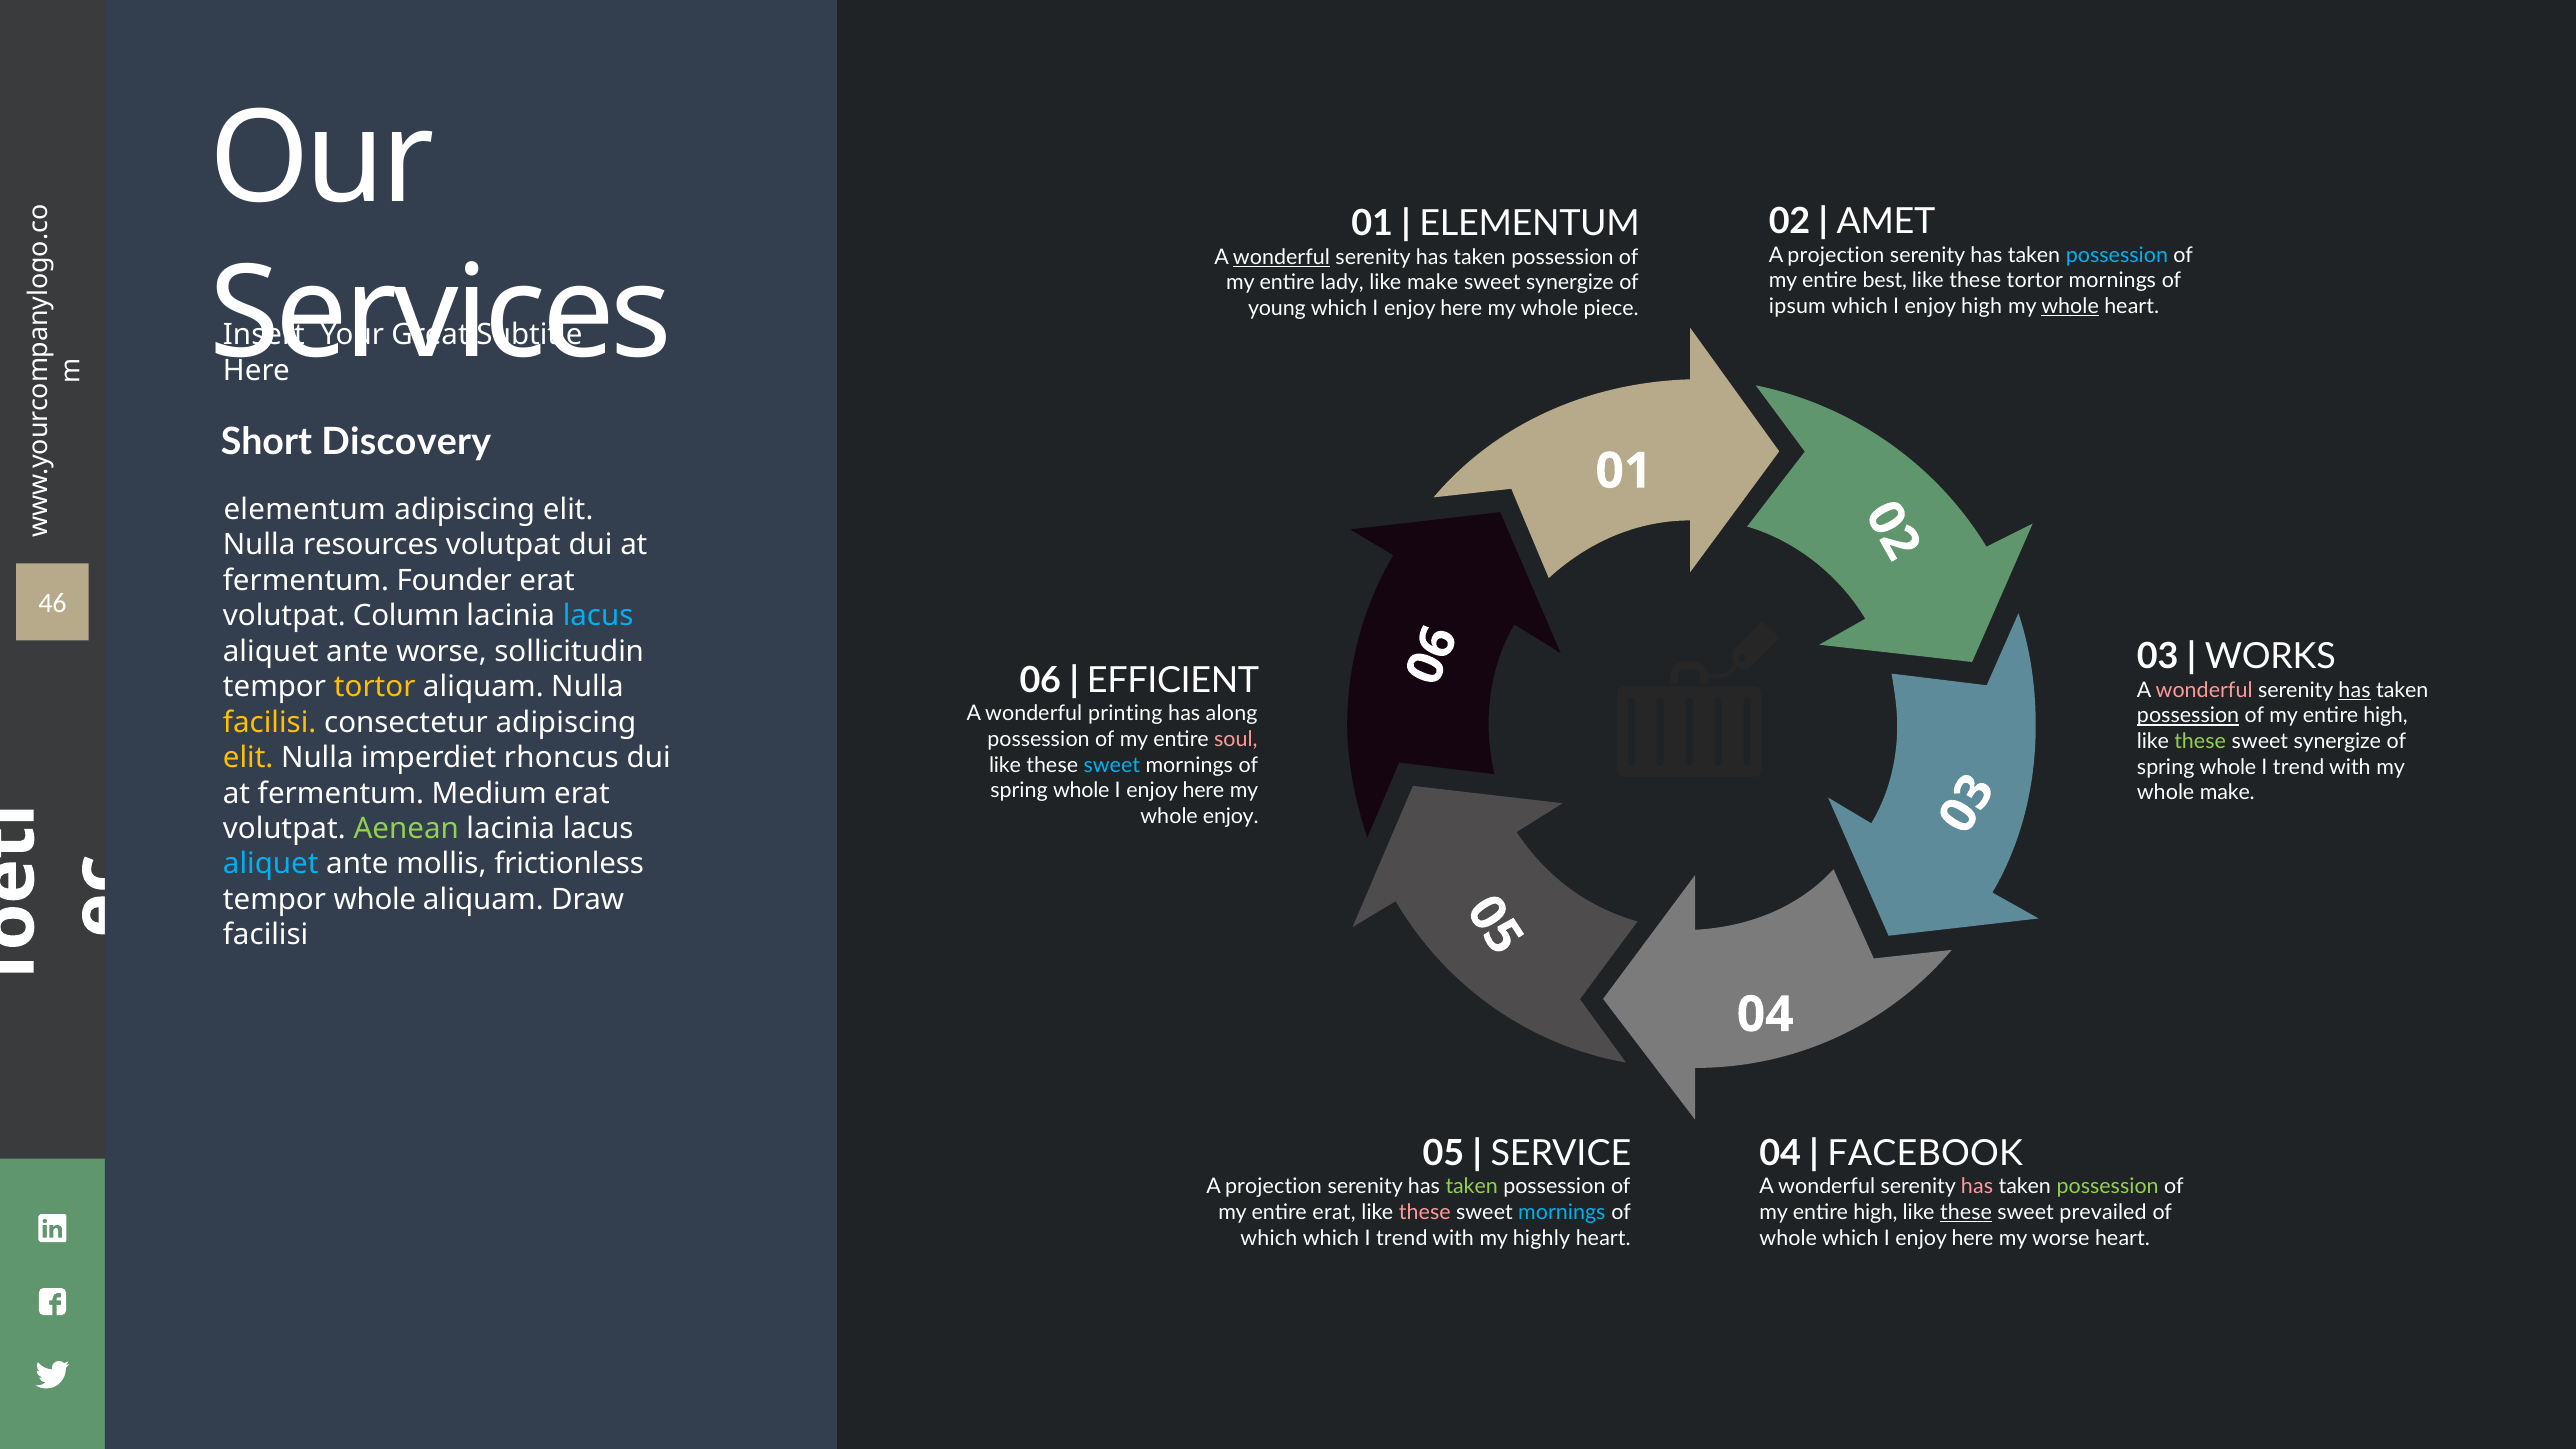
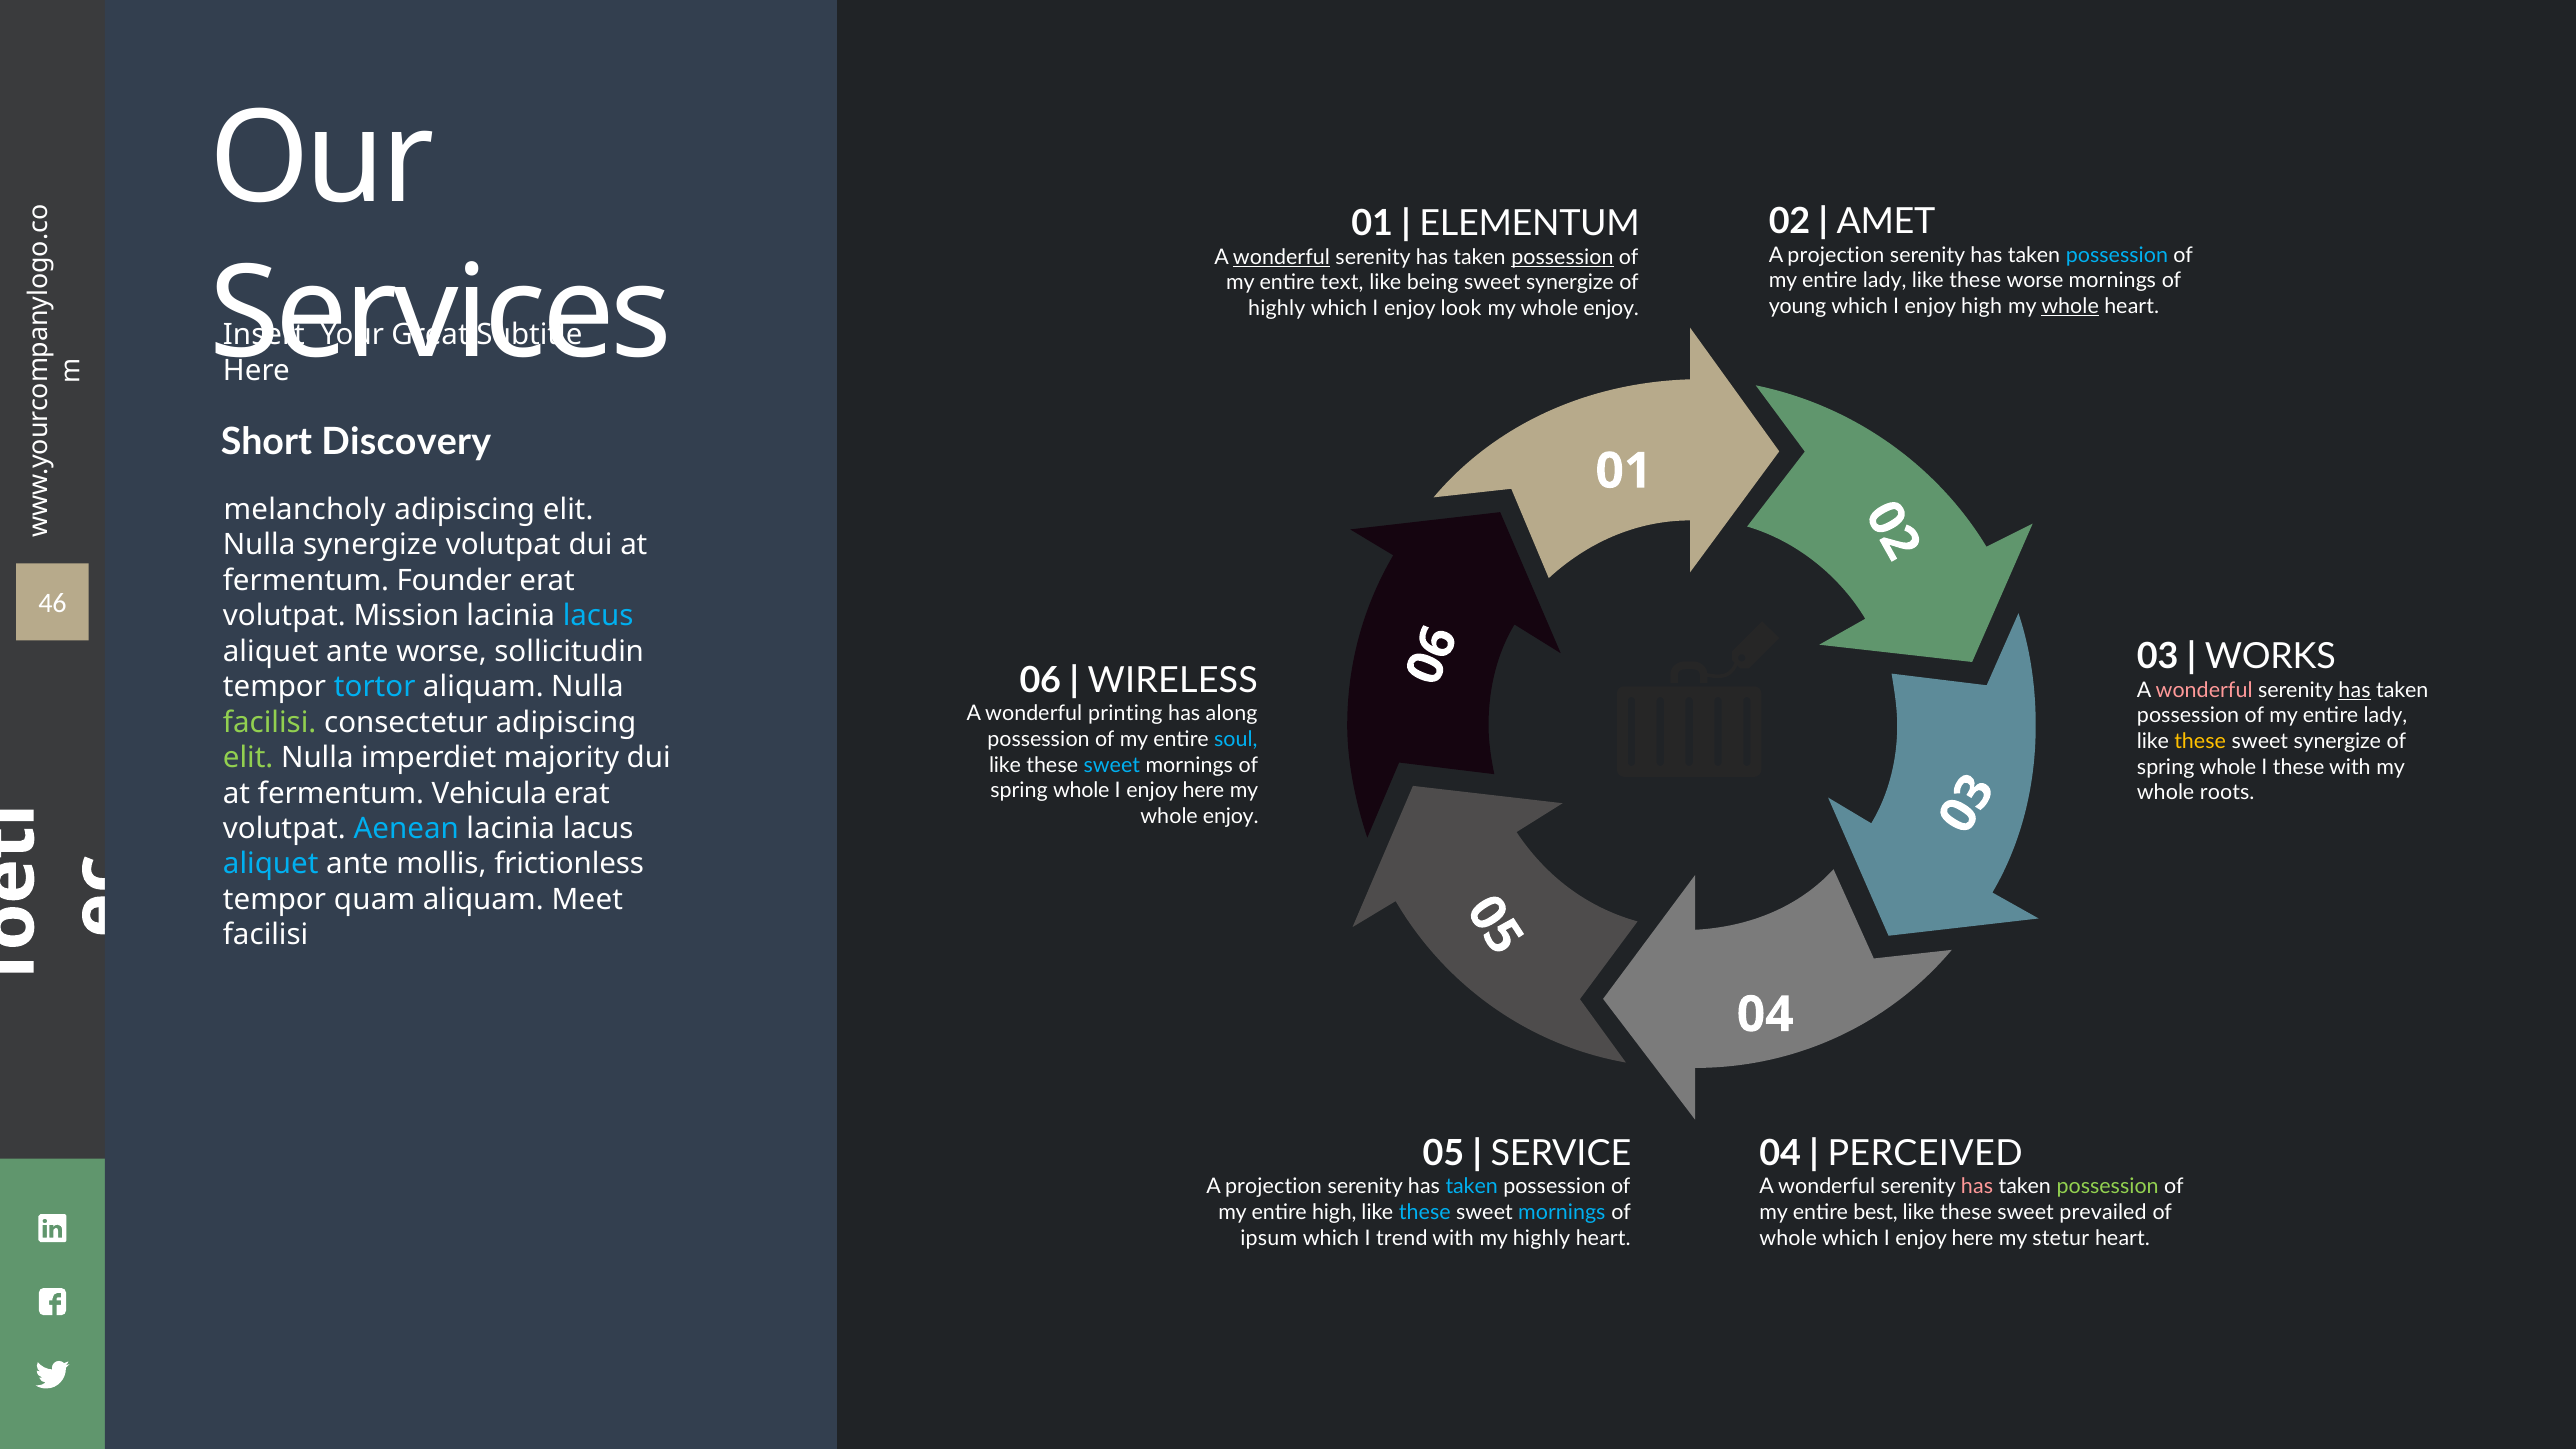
possession underline: none -> present (1562, 257)
best: best -> lady (1885, 281)
these tortor: tortor -> worse (2035, 281)
lady: lady -> text (1342, 283)
like make: make -> being (1433, 283)
ipsum: ipsum -> young (1798, 307)
young: young -> highly (1277, 308)
here: here -> look (1461, 308)
piece: piece -> enjoy (1611, 308)
elementum: elementum -> melancholy (305, 510)
Nulla resources: resources -> synergize (370, 545)
Column: Column -> Mission (406, 616)
EFFICIENT: EFFICIENT -> WIRELESS (1173, 680)
tortor colour: yellow -> light blue (375, 687)
possession underline: present -> none (2188, 716)
high: high -> lady (2385, 716)
facilisi colour: yellow -> light green (270, 722)
soul colour: pink -> light blue (1236, 739)
these colour: light green -> yellow (2200, 741)
elit colour: yellow -> light green (248, 758)
rhoncus: rhoncus -> majority (561, 758)
trend: trend -> these (2299, 767)
whole make: make -> roots (2227, 793)
Medium: Medium -> Vehicula (489, 793)
Aenean colour: light green -> light blue (406, 829)
tempor whole: whole -> quam (375, 900)
Draw: Draw -> Meet (587, 900)
FACEBOOK: FACEBOOK -> PERCEIVED (1925, 1153)
taken colour: light green -> light blue (1472, 1187)
entire erat: erat -> high (1334, 1212)
these colour: pink -> light blue (1425, 1212)
high: high -> best (1875, 1212)
these underline: present -> none (1966, 1212)
which: which -> ipsum (1269, 1238)
my worse: worse -> stetur (2061, 1238)
